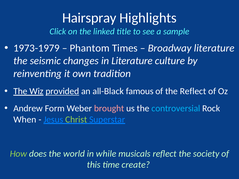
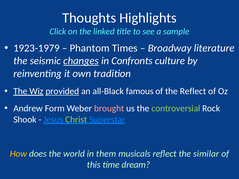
Hairspray: Hairspray -> Thoughts (89, 18)
1973-1979: 1973-1979 -> 1923-1979 (37, 48)
changes underline: none -> present (81, 61)
in Literature: Literature -> Confronts (132, 61)
controversial colour: light blue -> light green (176, 109)
When: When -> Shook (25, 120)
How colour: light green -> yellow (18, 154)
while: while -> them (106, 154)
society: society -> similar (206, 154)
create: create -> dream (136, 165)
